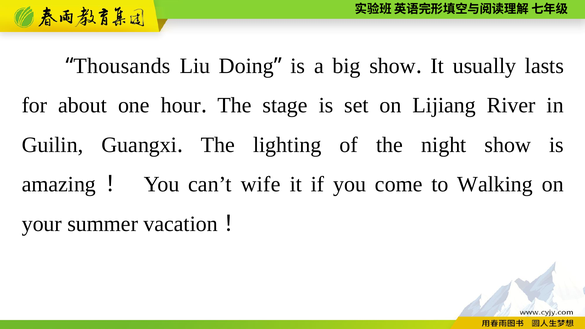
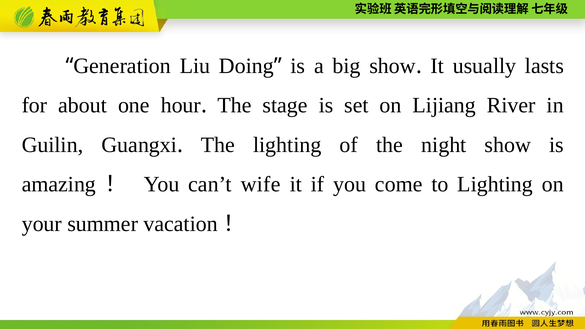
Thousands: Thousands -> Generation (122, 66)
to Walking: Walking -> Lighting (495, 184)
